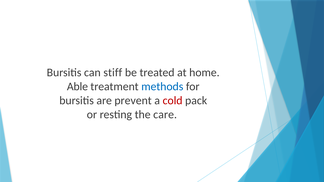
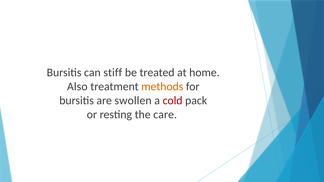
Able: Able -> Also (77, 87)
methods colour: blue -> orange (162, 87)
prevent: prevent -> swollen (133, 101)
